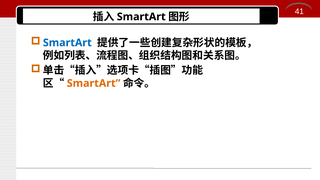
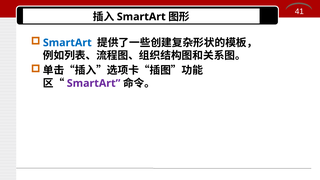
SmartArt colour: orange -> purple (94, 83)
